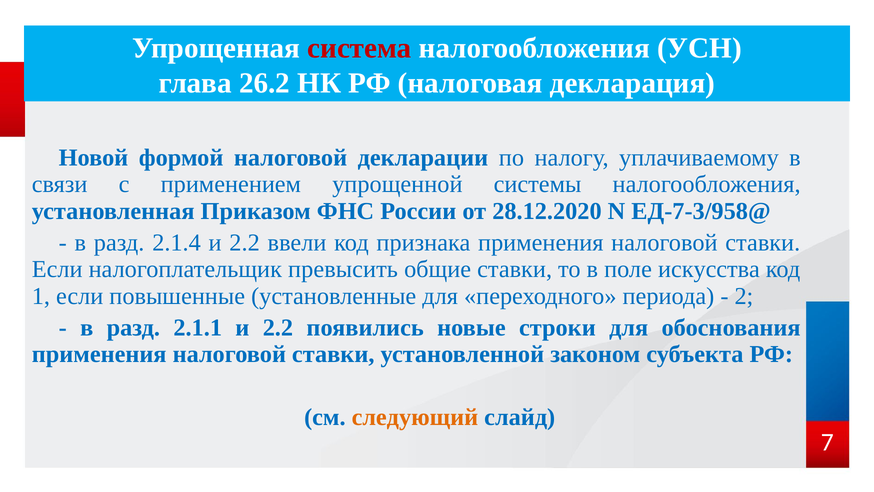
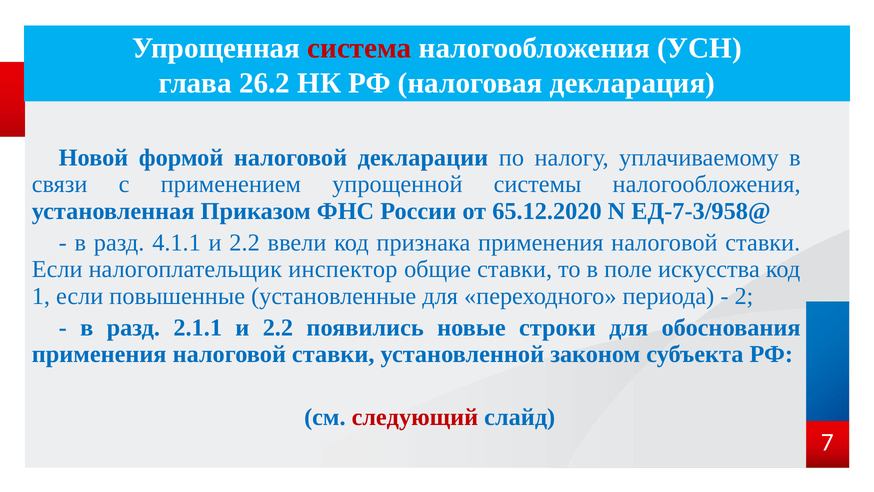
28.12.2020: 28.12.2020 -> 65.12.2020 (547, 211)
2.1.4: 2.1.4 -> 4.1.1 (177, 242)
превысить: превысить -> инспектор (343, 269)
следующий colour: orange -> red (415, 417)
